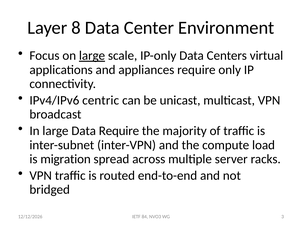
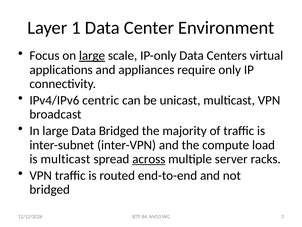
8: 8 -> 1 (76, 28)
Data Require: Require -> Bridged (119, 131)
is migration: migration -> multicast (65, 159)
across underline: none -> present (149, 159)
